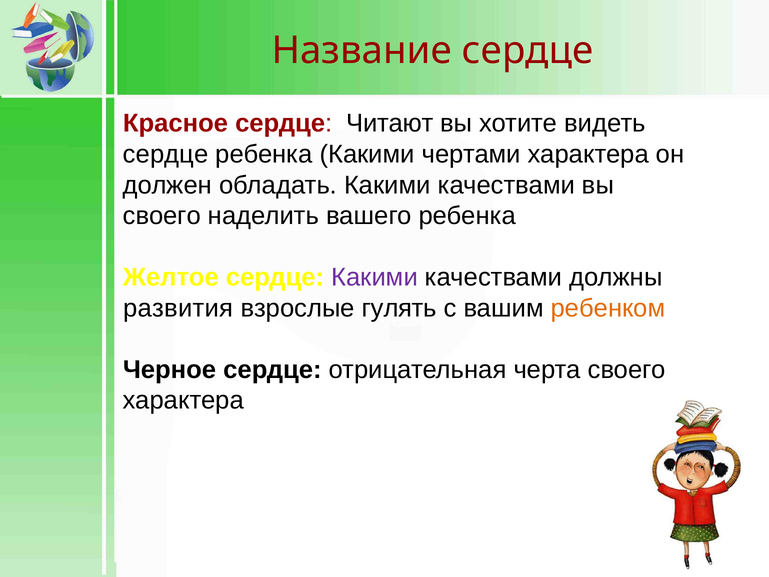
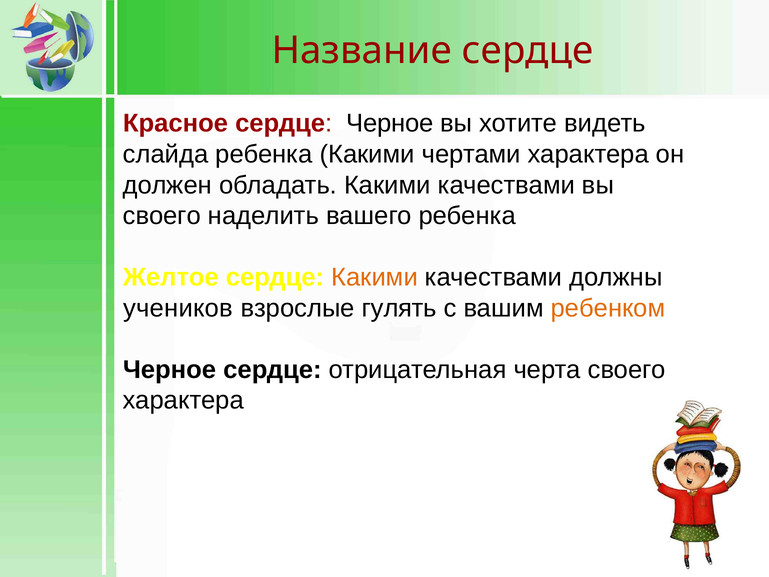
сердце Читают: Читают -> Черное (390, 123)
сердце: сердце -> слайда (166, 154)
Какими colour: purple -> orange (375, 277)
развития: развития -> учеников (178, 308)
